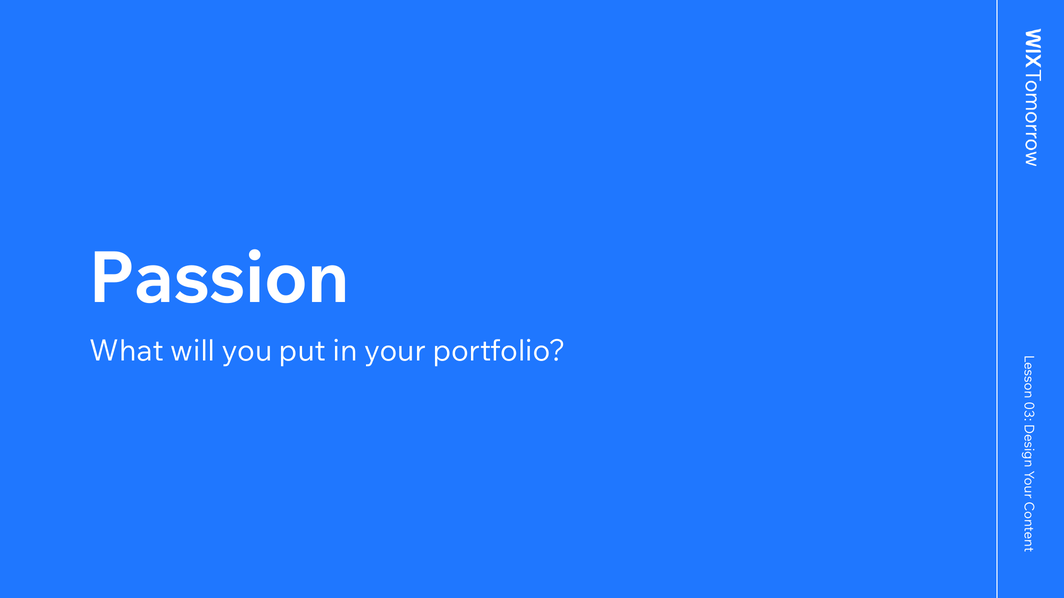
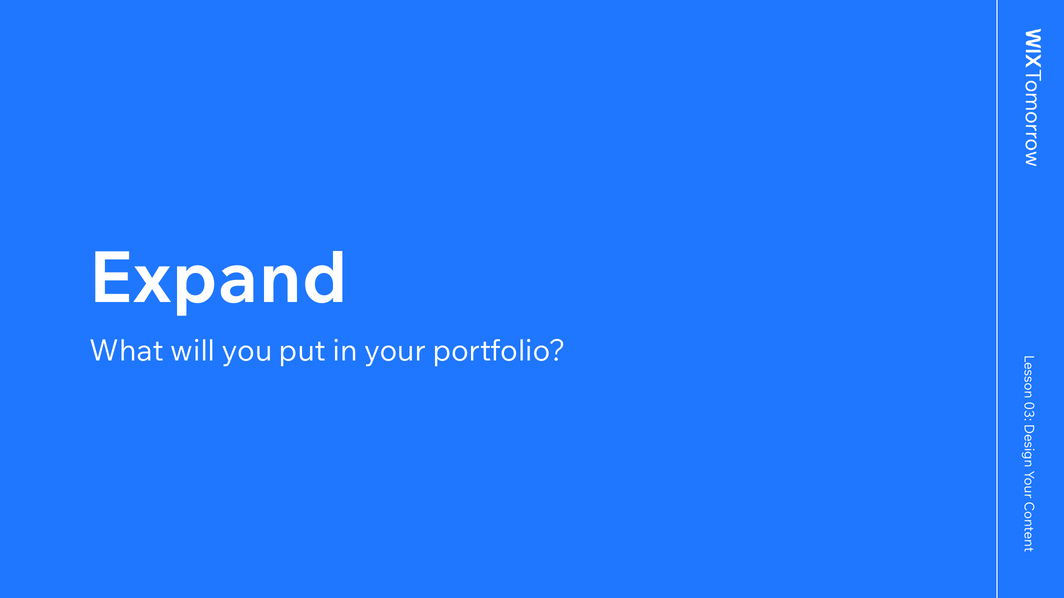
Passion: Passion -> Expand (219, 279)
